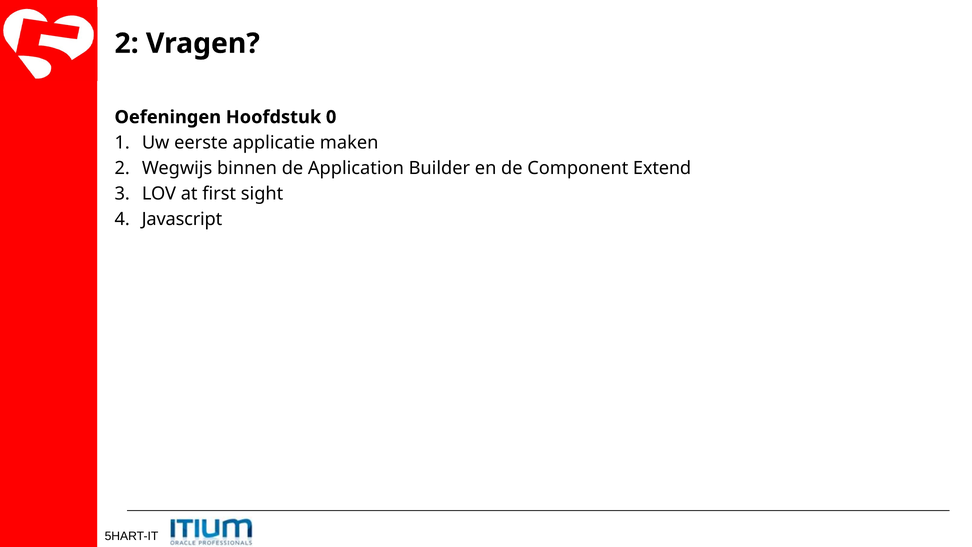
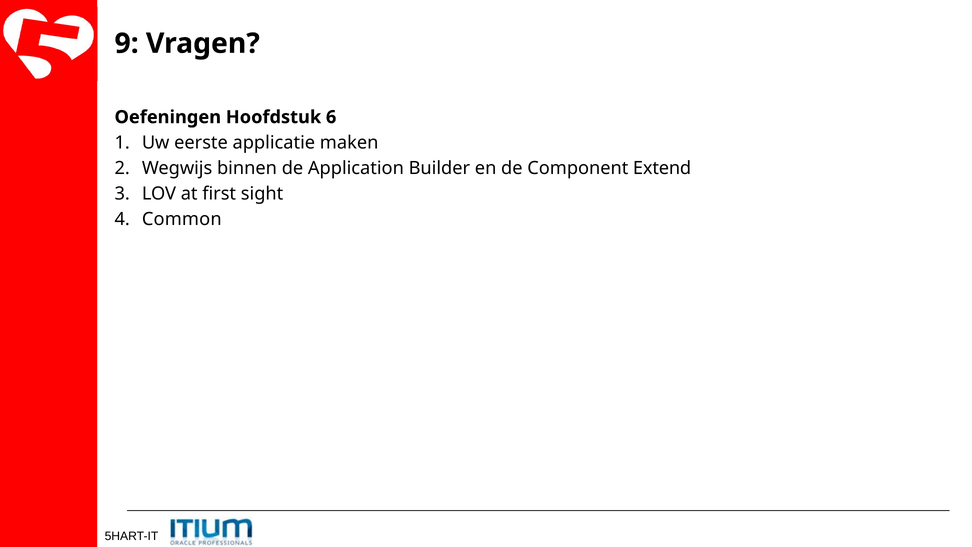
2: 2 -> 9 (127, 43)
0: 0 -> 6 (331, 117)
Javascript: Javascript -> Common (182, 219)
